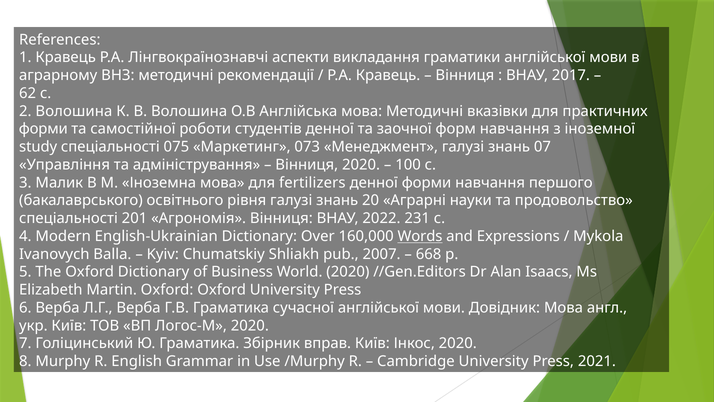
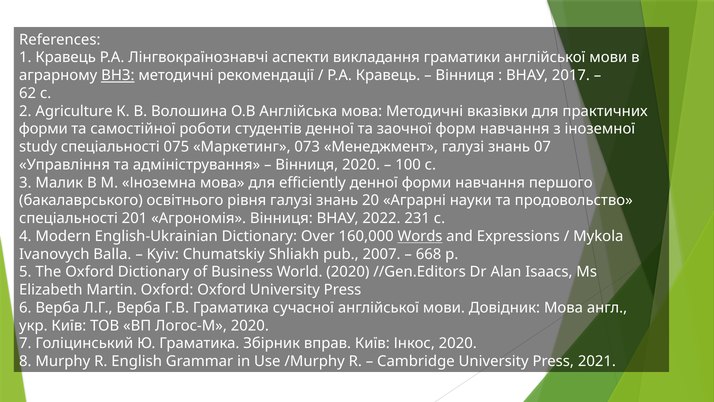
ВНЗ underline: none -> present (118, 75)
2 Волошина: Волошина -> Agriculture (74, 111)
fertilizers: fertilizers -> efficiently (312, 183)
